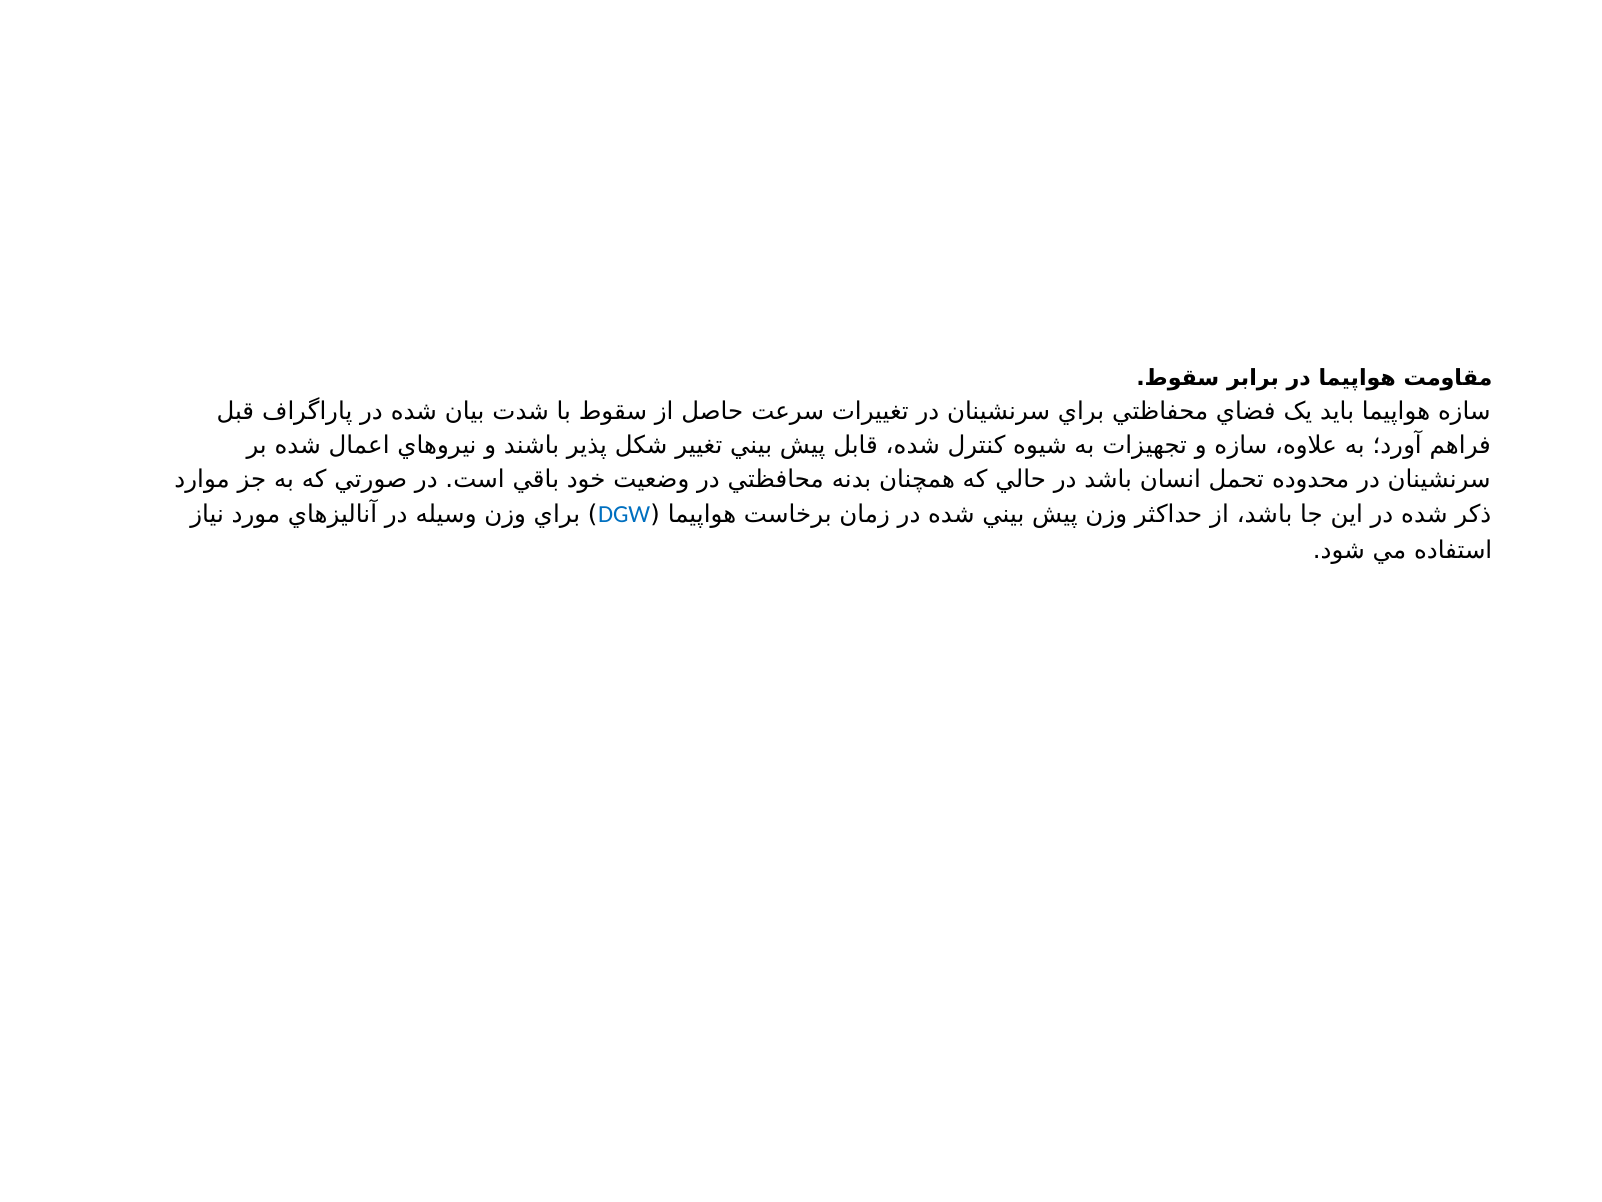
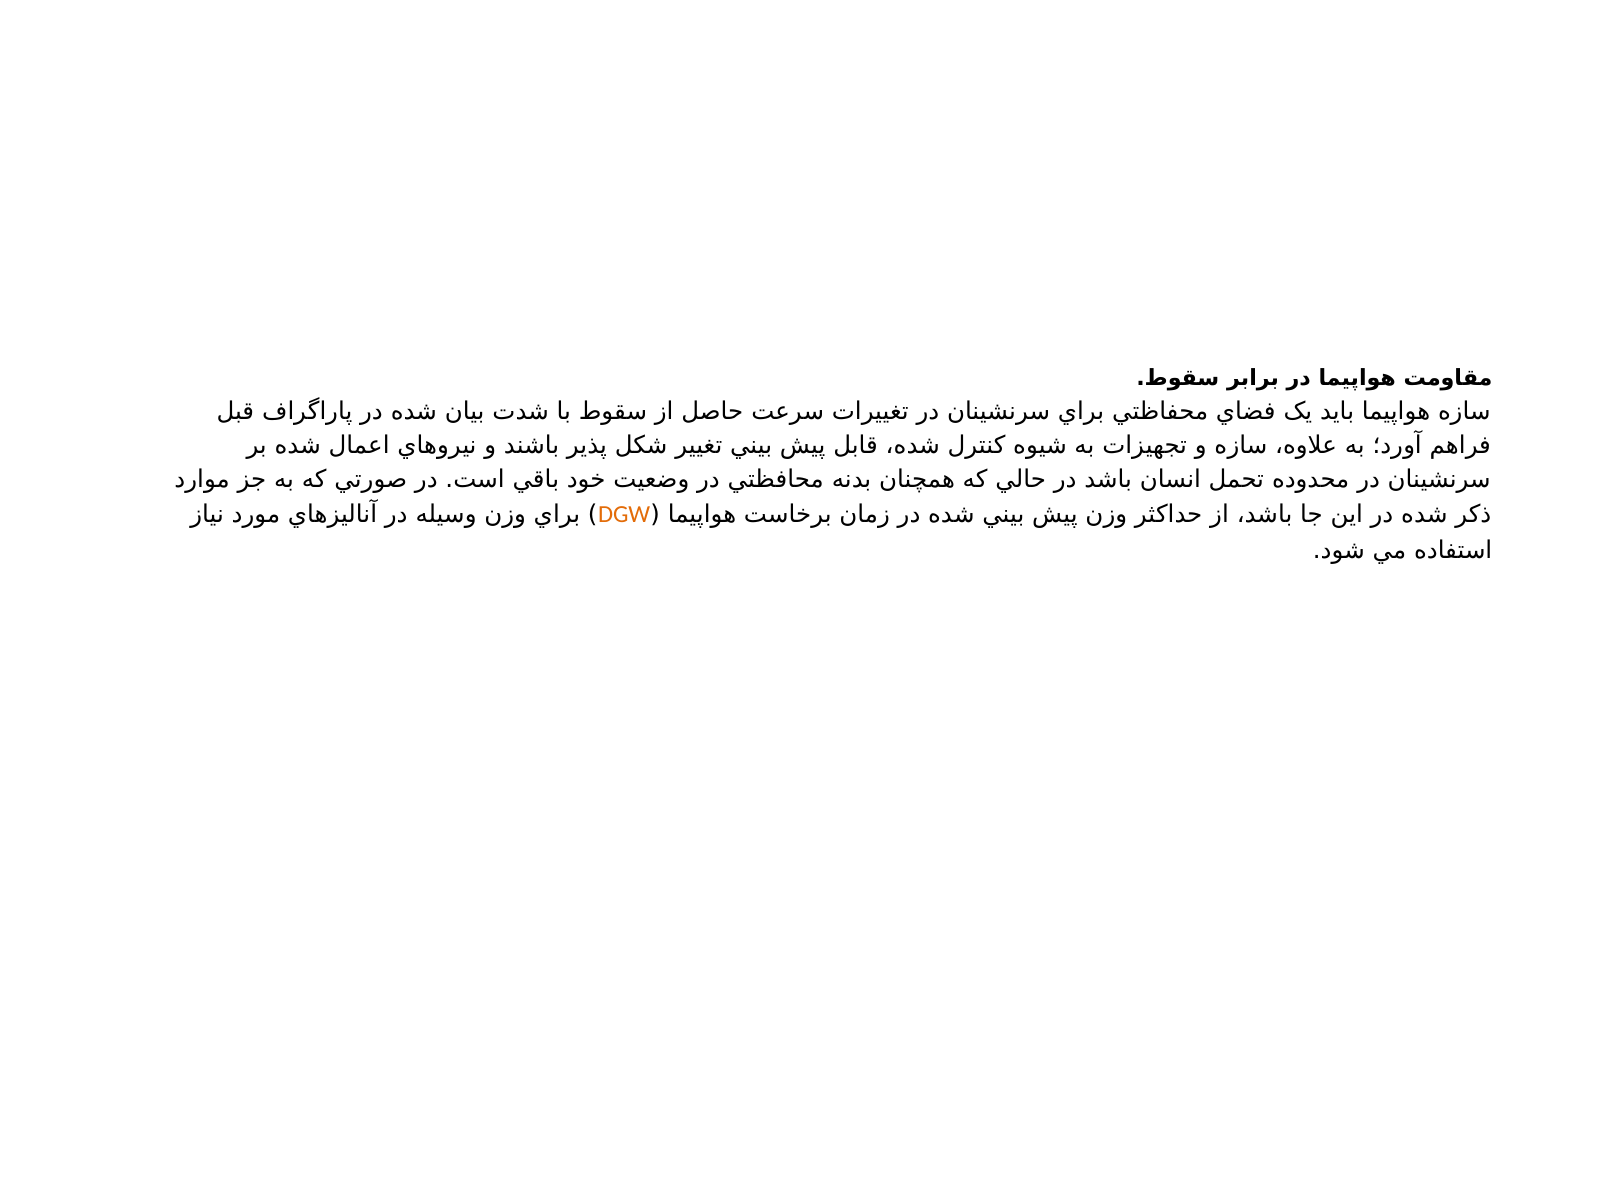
DGW colour: blue -> orange (624, 515)
